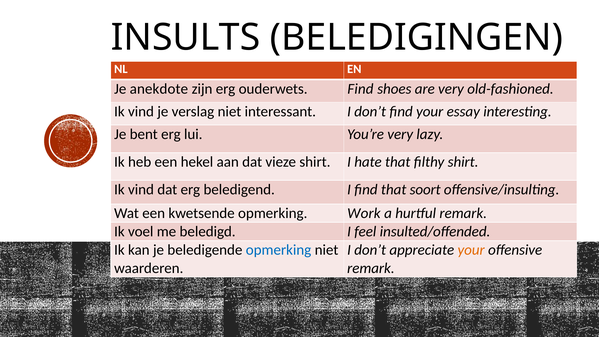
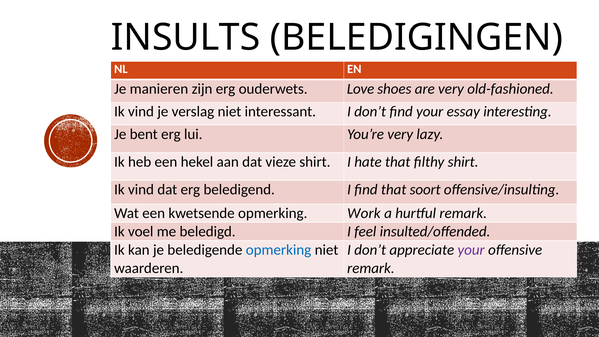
anekdote: anekdote -> manieren (159, 89)
ouderwets Find: Find -> Love (361, 89)
your colour: orange -> purple (471, 250)
